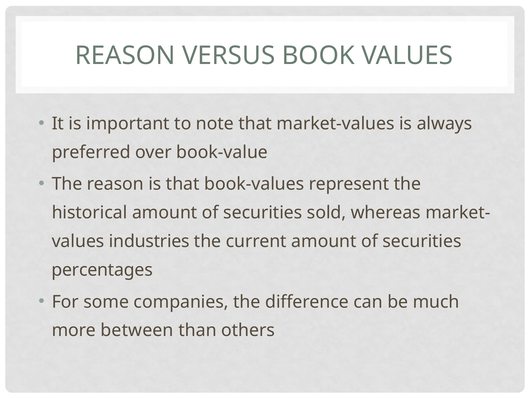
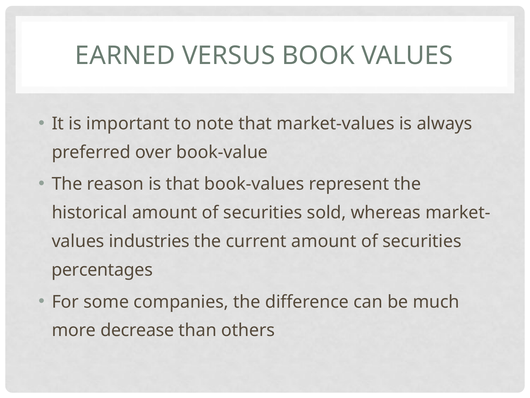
REASON: REASON -> EARNED (125, 56)
between: between -> decrease (137, 330)
